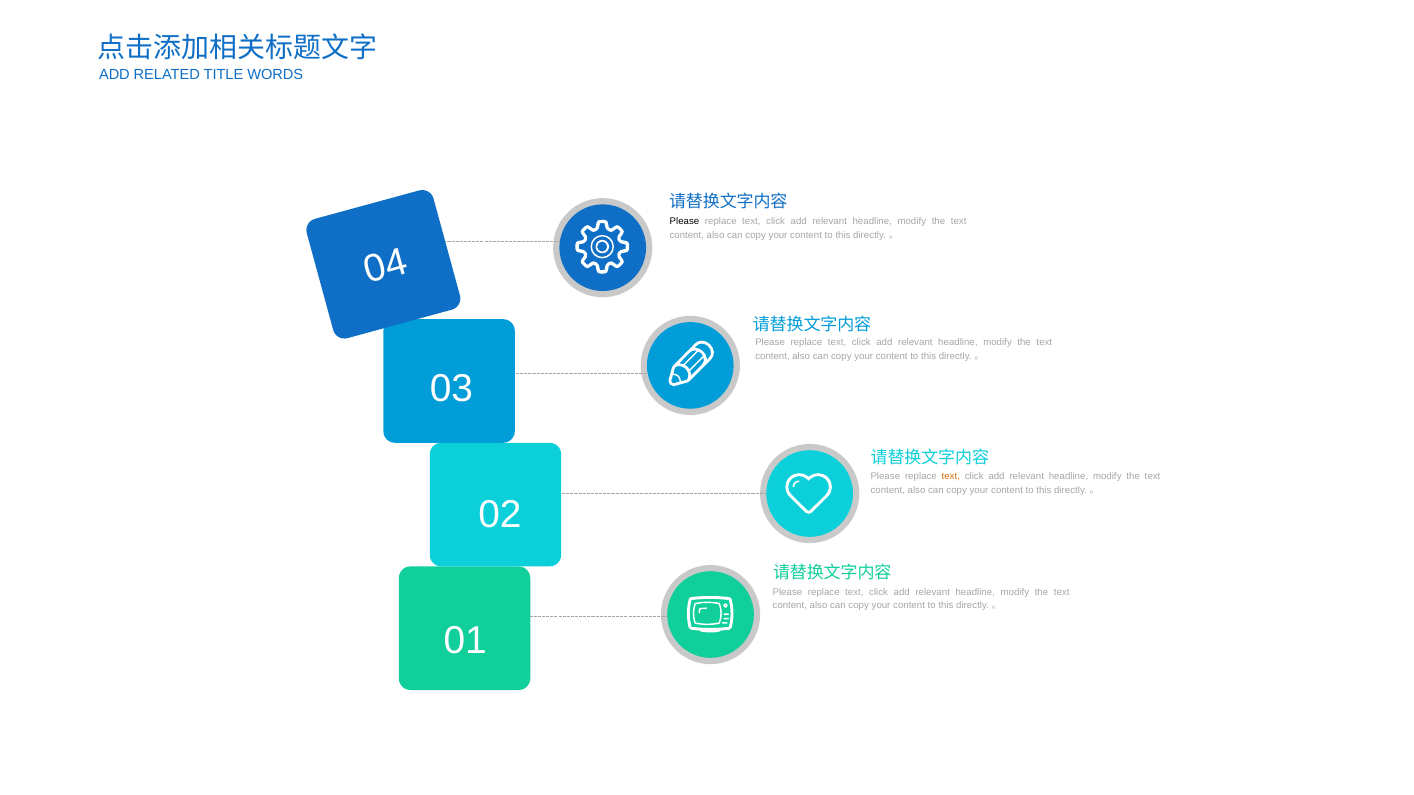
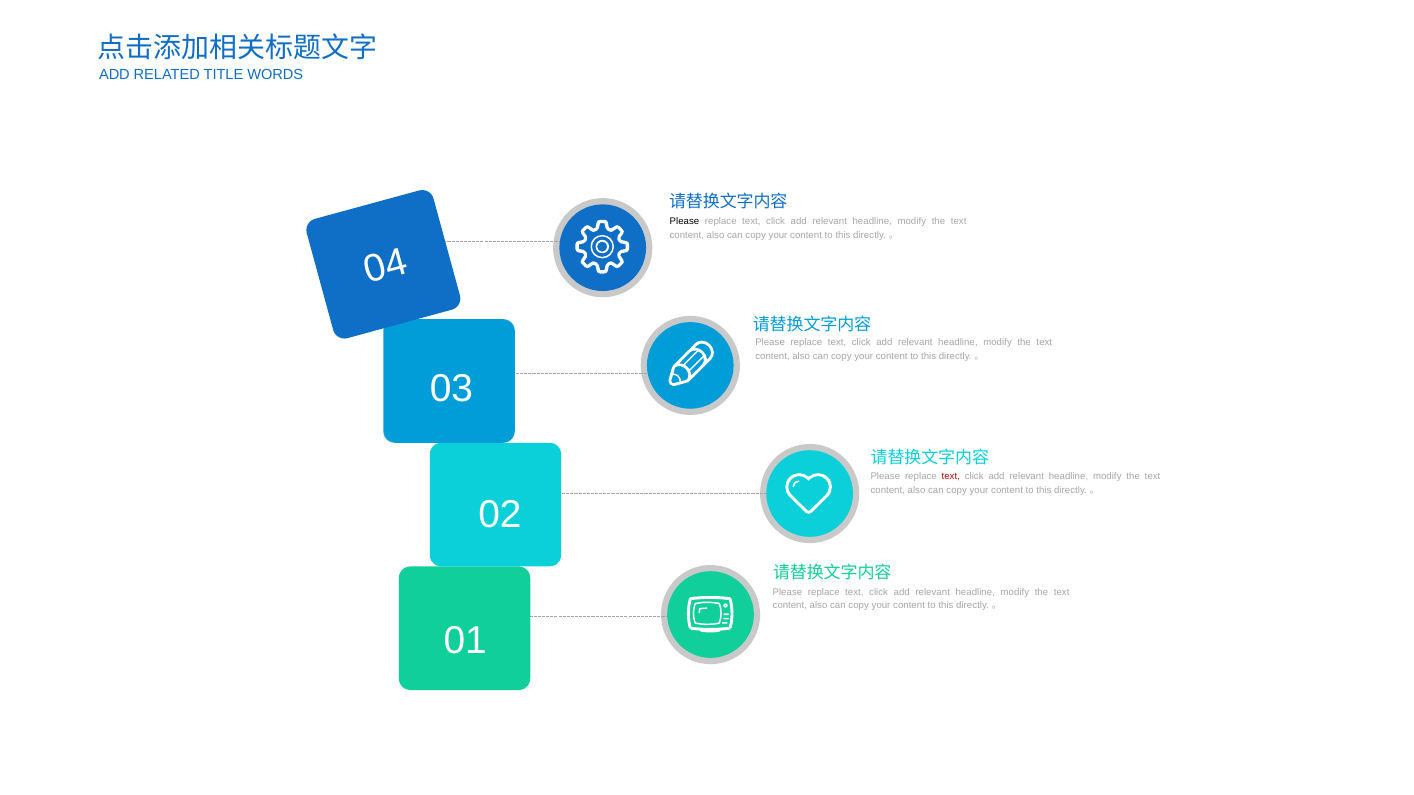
text colour: orange -> red (951, 477)
